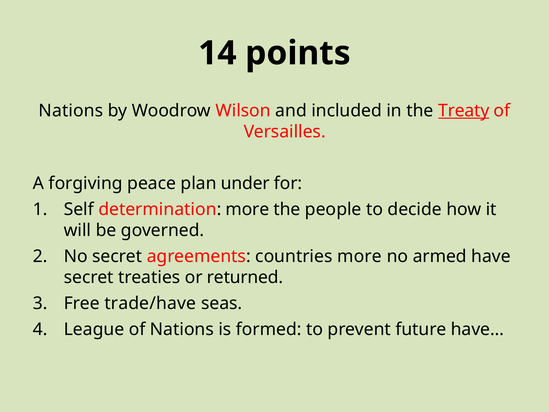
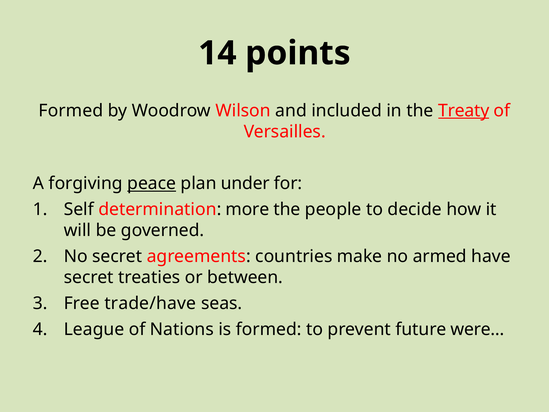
Nations: Nations -> Formed (71, 111)
peace underline: none -> present (152, 183)
countries more: more -> make (360, 256)
returned: returned -> between (245, 277)
have…: have… -> were… (477, 329)
